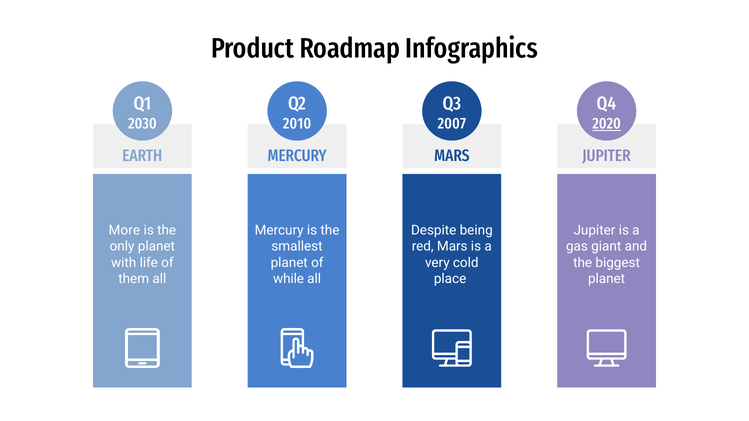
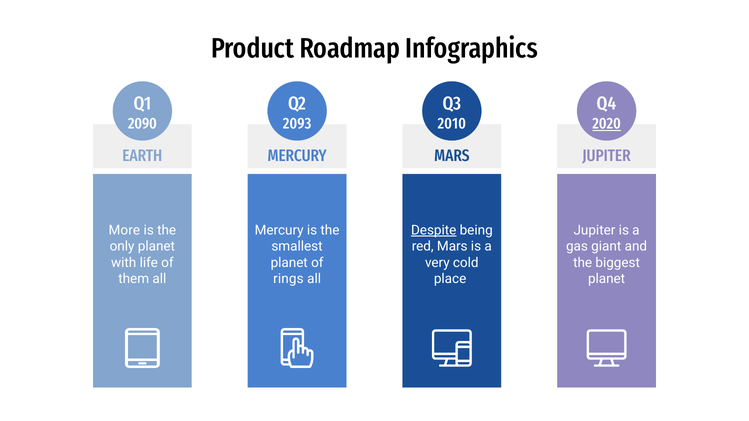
2030: 2030 -> 2090 (143, 124)
2010: 2010 -> 2093 (297, 124)
2007: 2007 -> 2010 (452, 124)
Despite underline: none -> present (434, 230)
while: while -> rings (288, 279)
